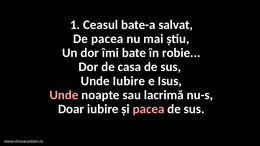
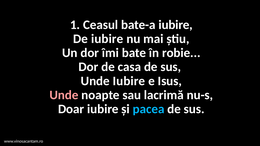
bate-a salvat: salvat -> iubire (176, 25)
De pacea: pacea -> iubire (107, 39)
pacea colour: pink -> light blue (149, 109)
